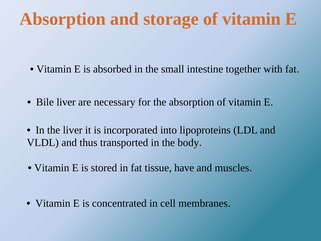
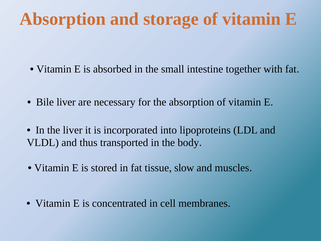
have: have -> slow (184, 168)
